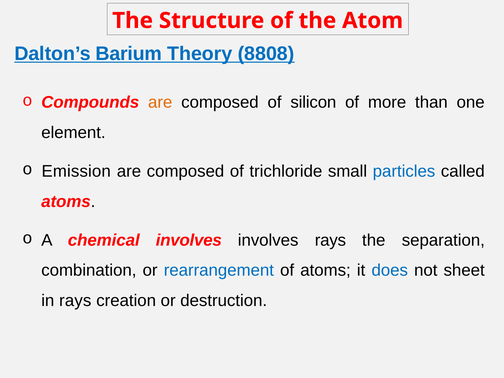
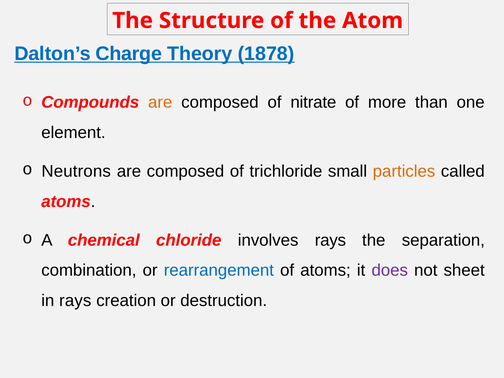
Barium: Barium -> Charge (129, 54)
8808: 8808 -> 1878 (266, 54)
silicon: silicon -> nitrate (313, 102)
Emission: Emission -> Neutrons (76, 171)
particles colour: blue -> orange (404, 171)
chemical involves: involves -> chloride (189, 240)
does colour: blue -> purple (390, 270)
